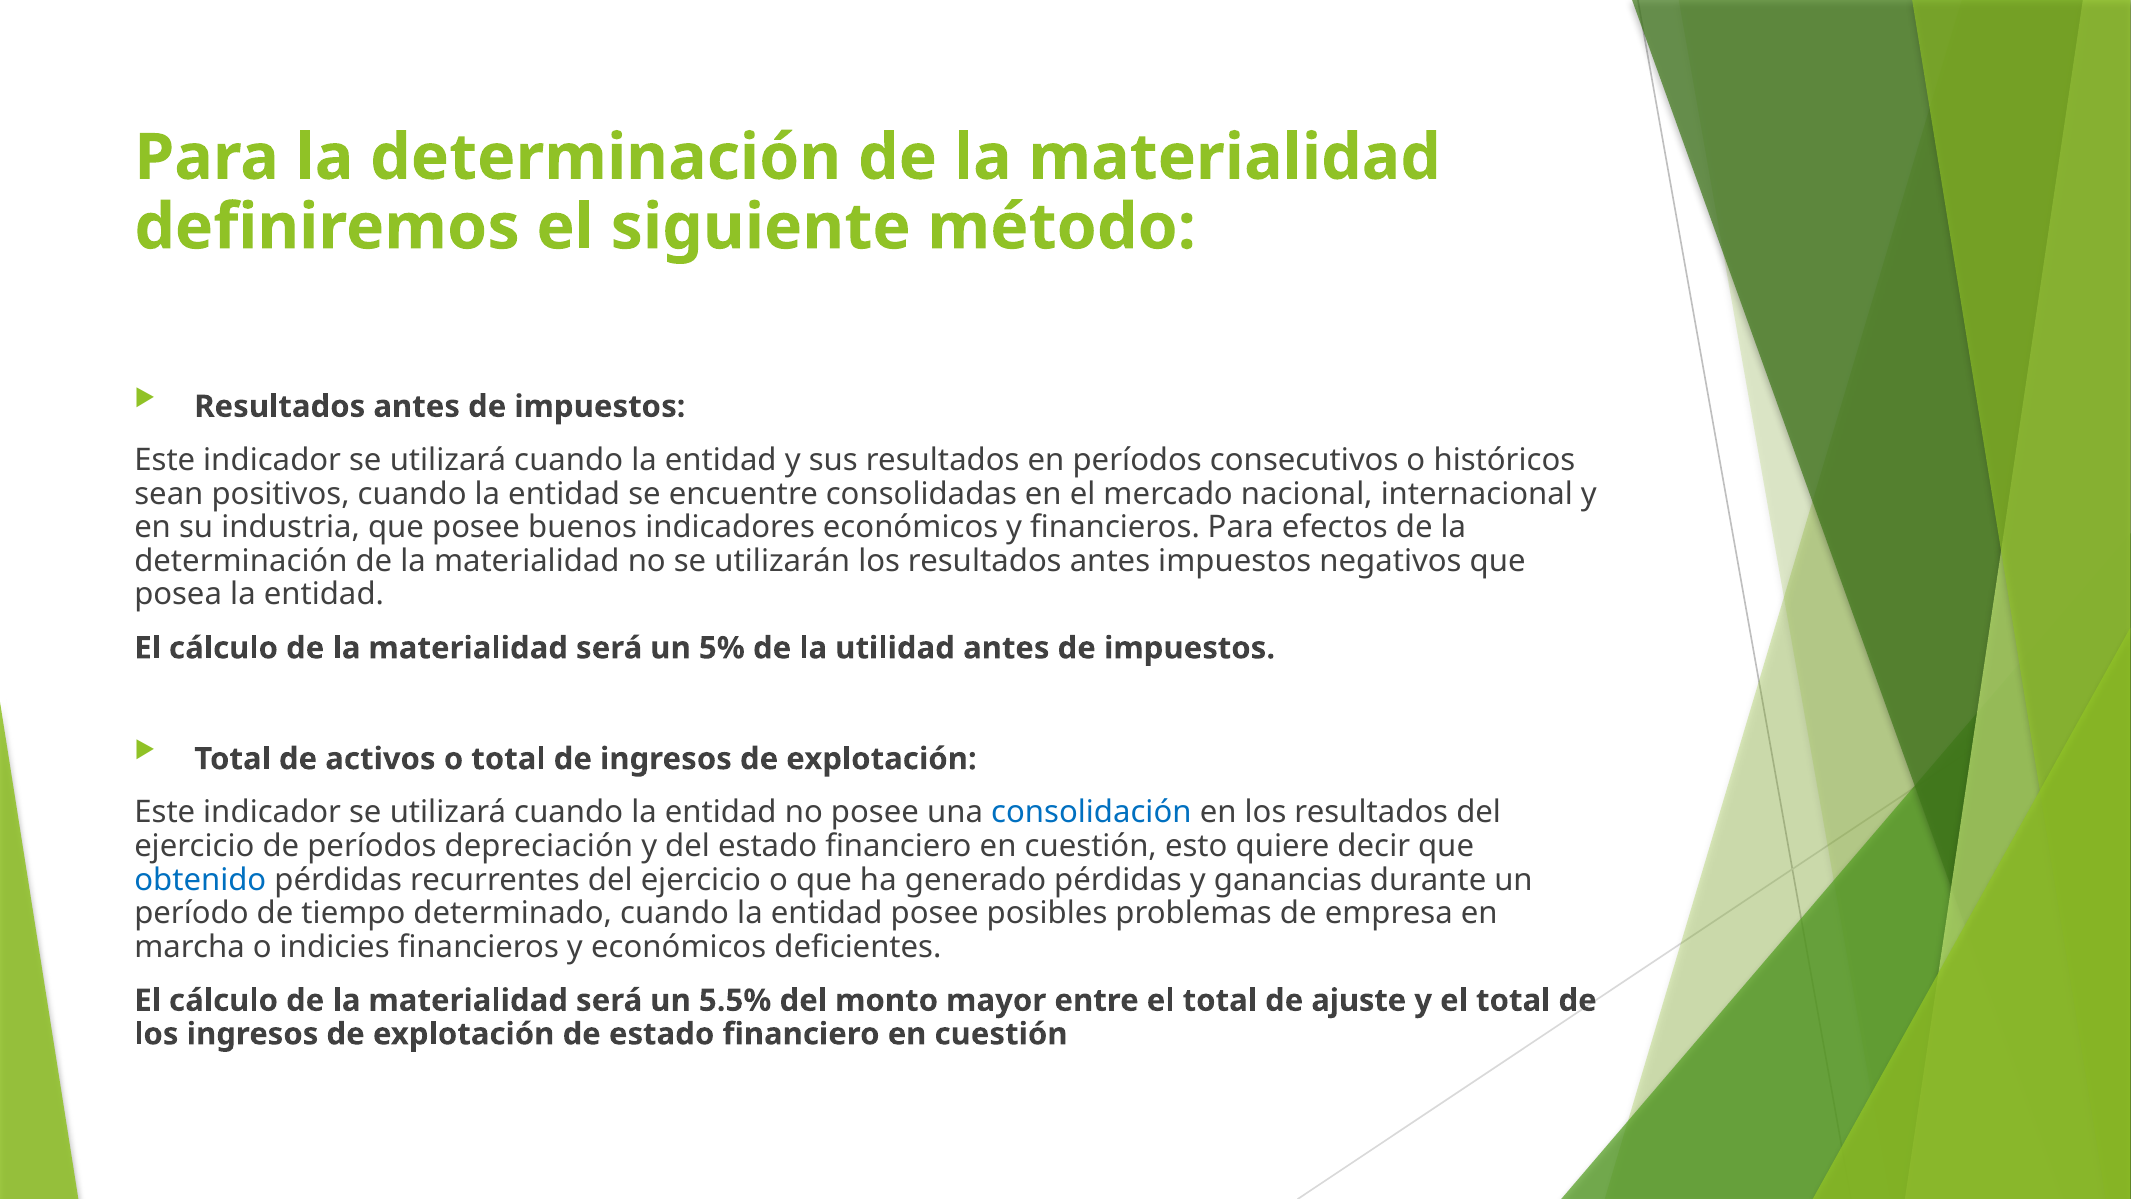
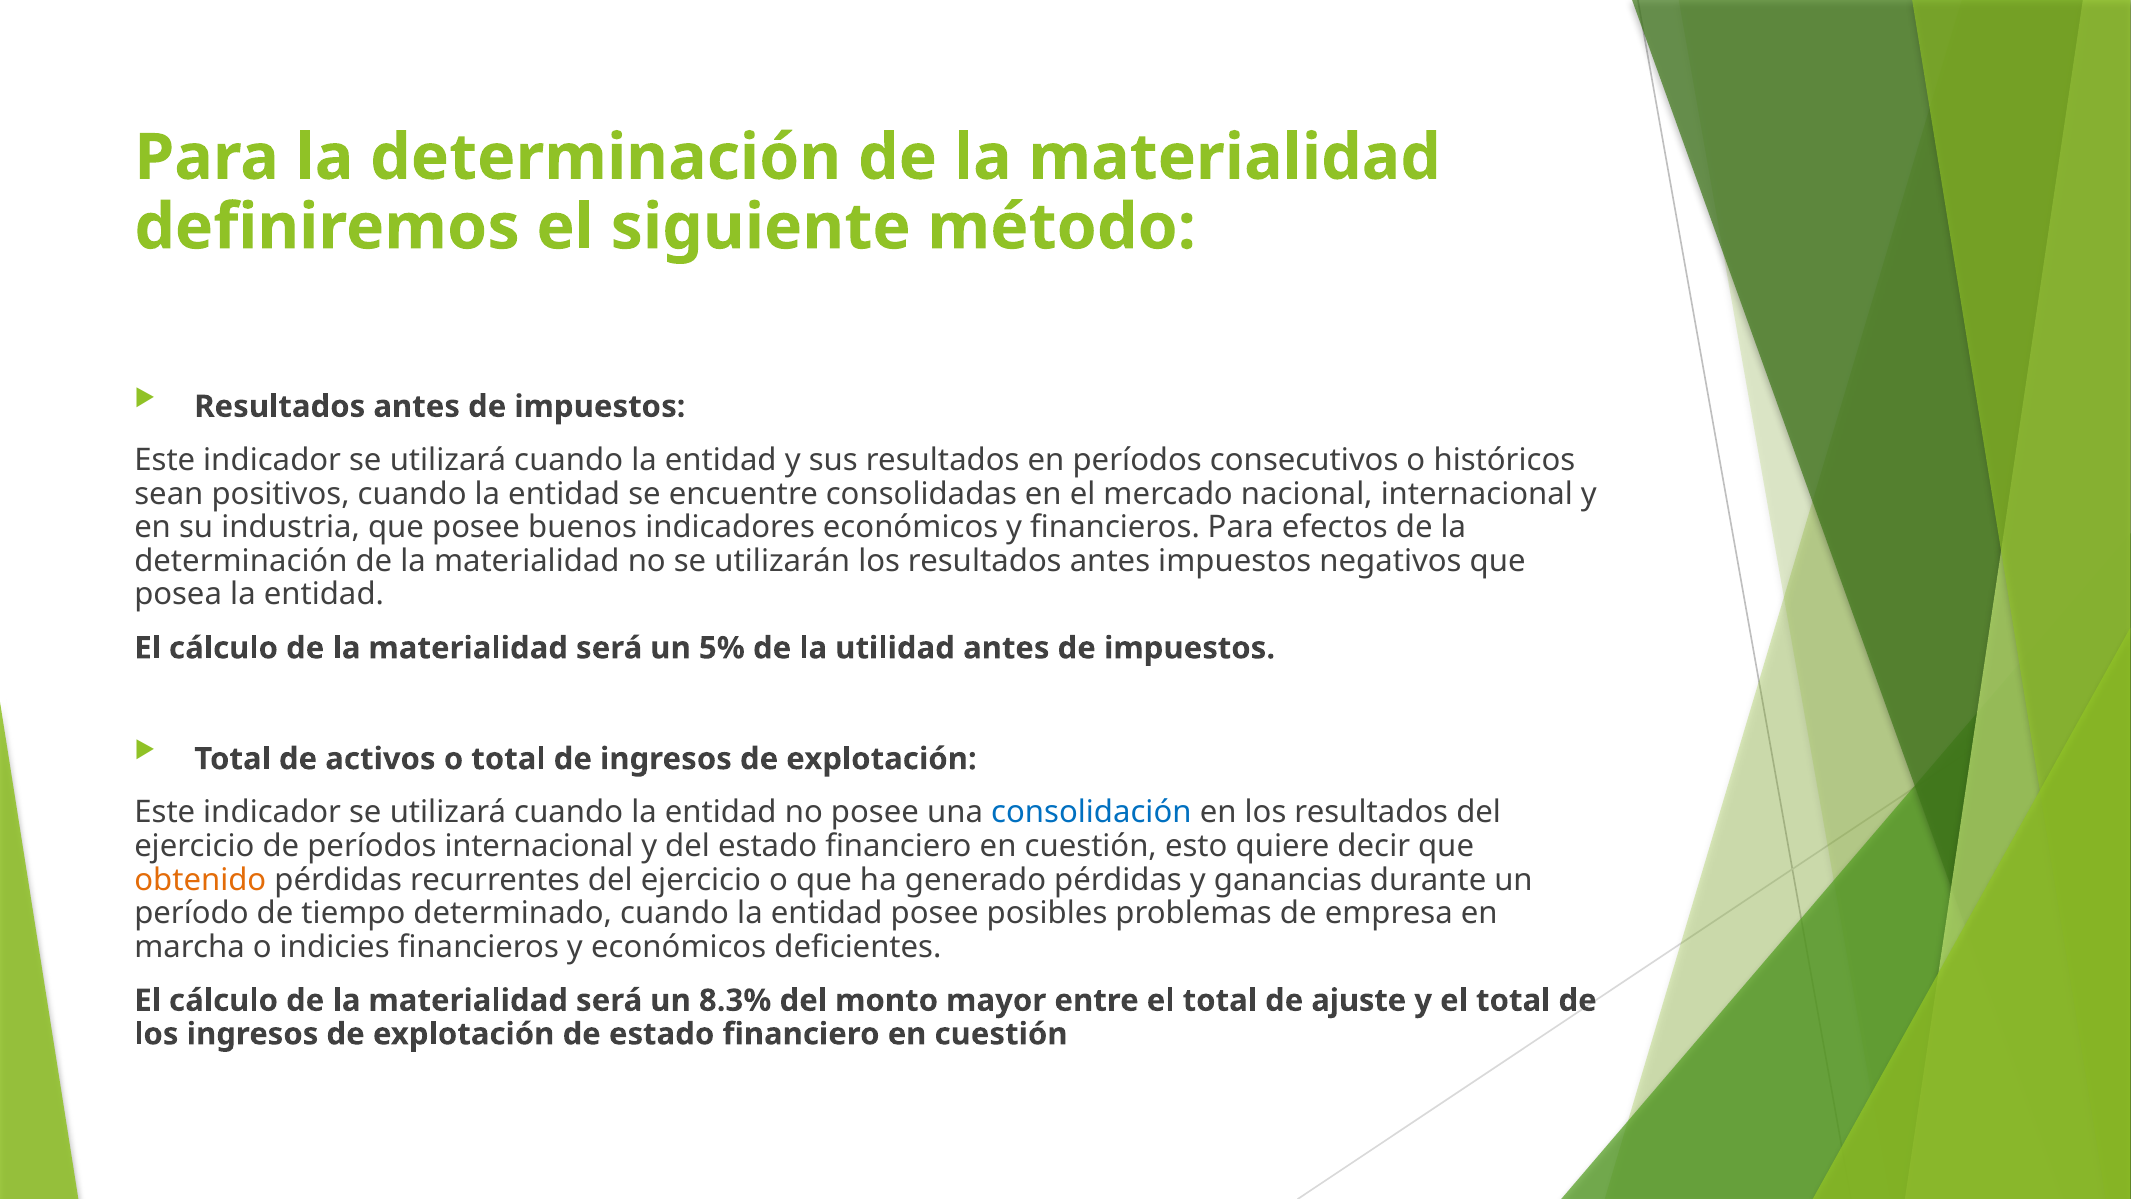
períodos depreciación: depreciación -> internacional (539, 846)
obtenido colour: blue -> orange (200, 880)
5.5%: 5.5% -> 8.3% (735, 1000)
